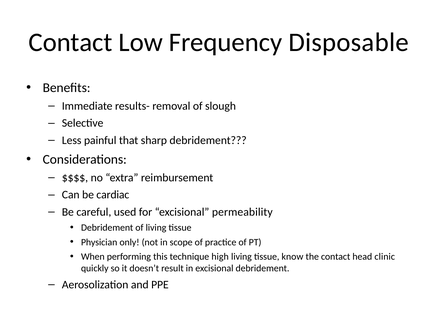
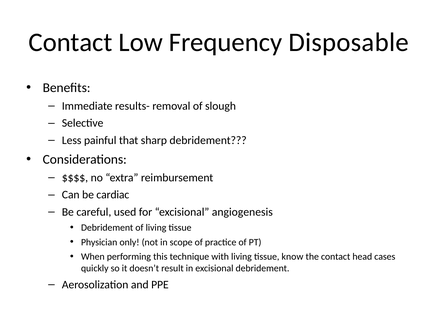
permeability: permeability -> angiogenesis (242, 212)
high: high -> with (220, 257)
clinic: clinic -> cases (385, 257)
